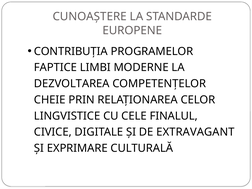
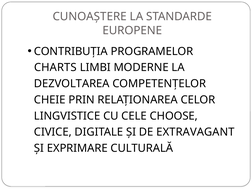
FAPTICE: FAPTICE -> CHARTS (55, 67)
FINALUL: FINALUL -> CHOOSE (174, 116)
